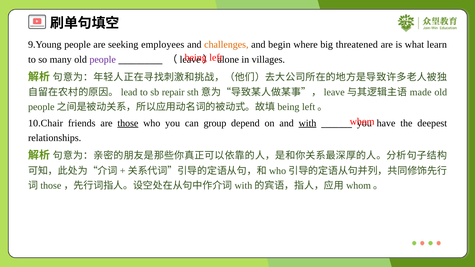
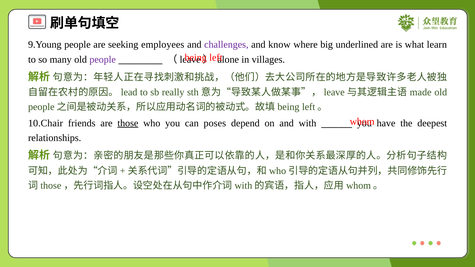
challenges colour: orange -> purple (226, 45)
begin: begin -> know (279, 45)
threatened: threatened -> underlined (357, 45)
repair: repair -> really (173, 92)
group: group -> poses (215, 123)
with underline: present -> none (308, 123)
